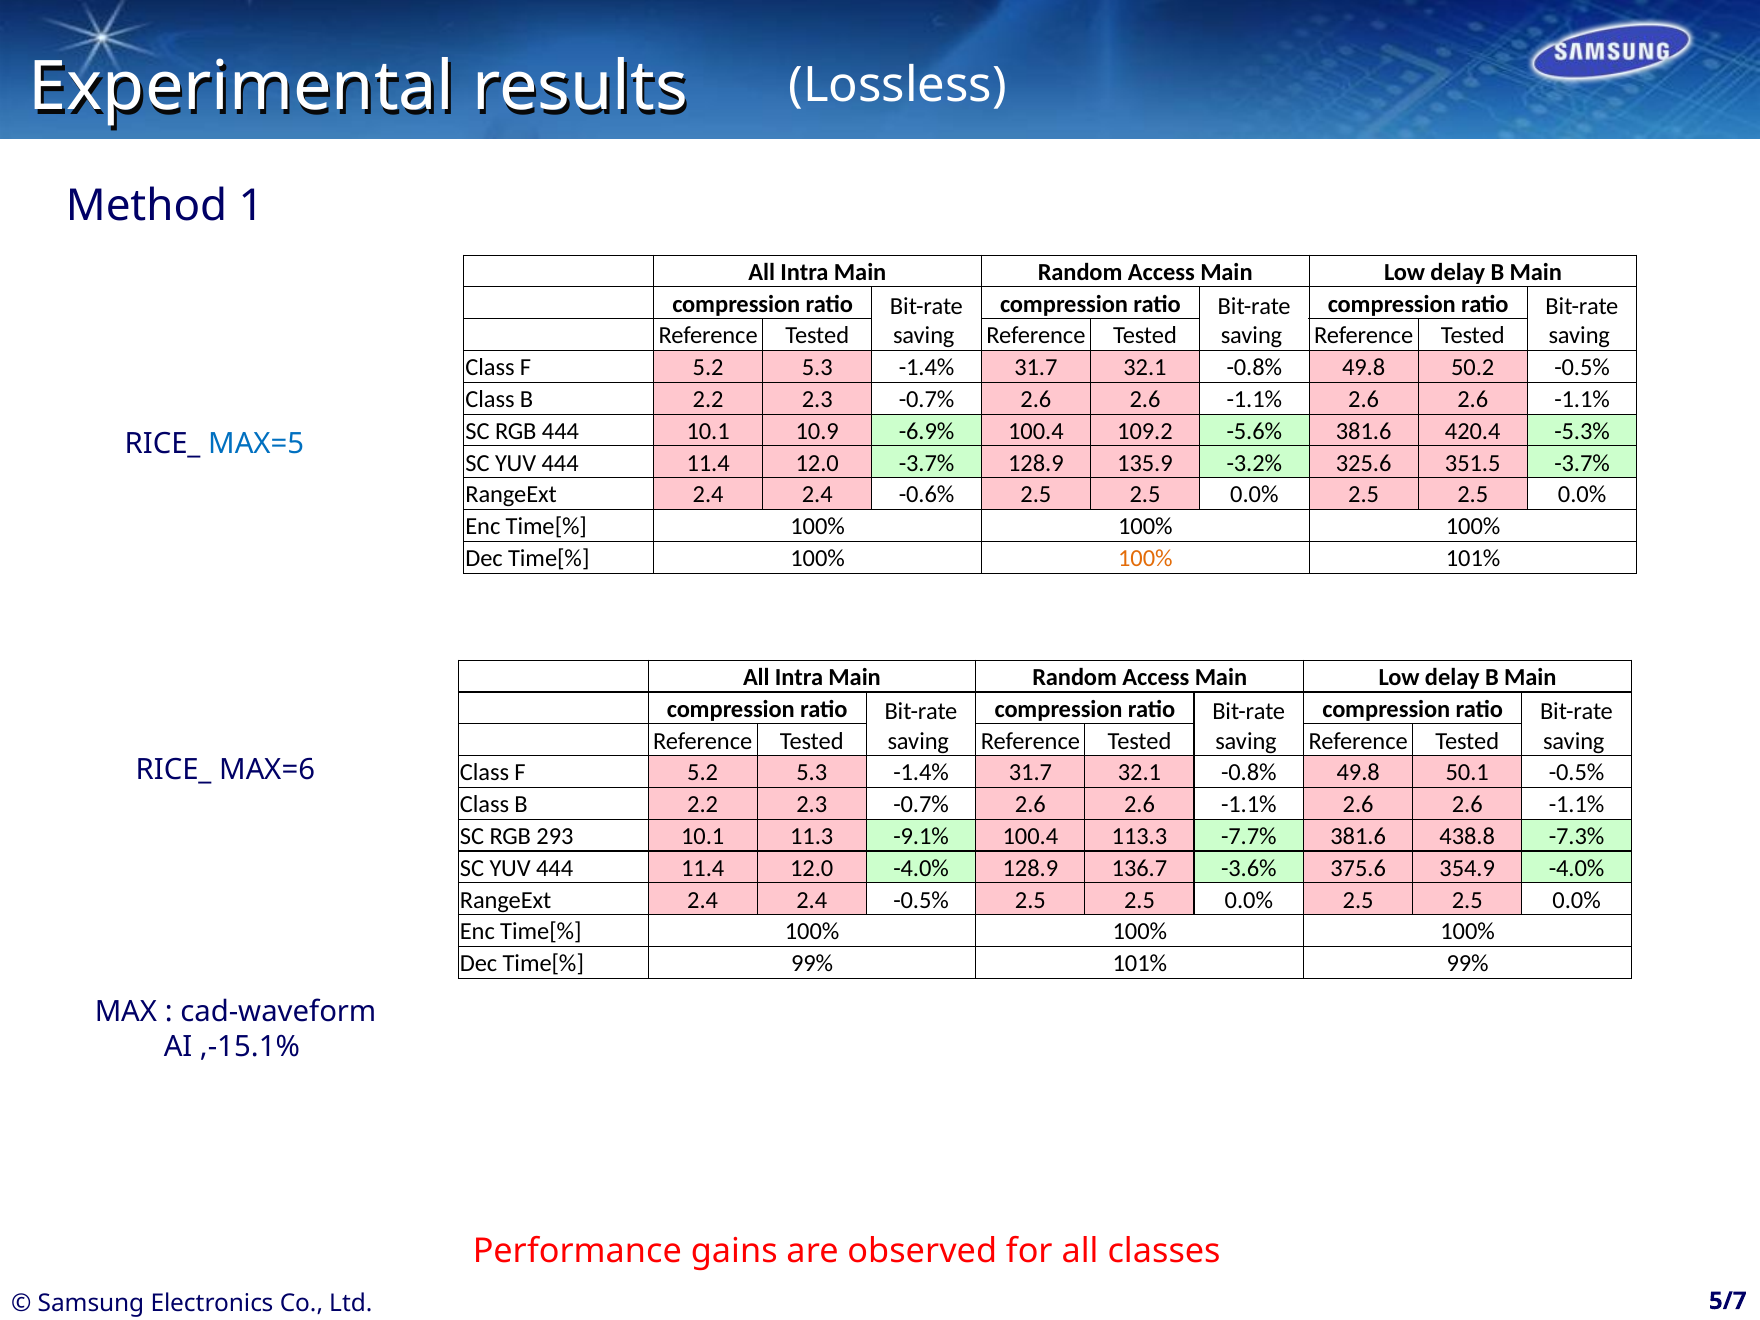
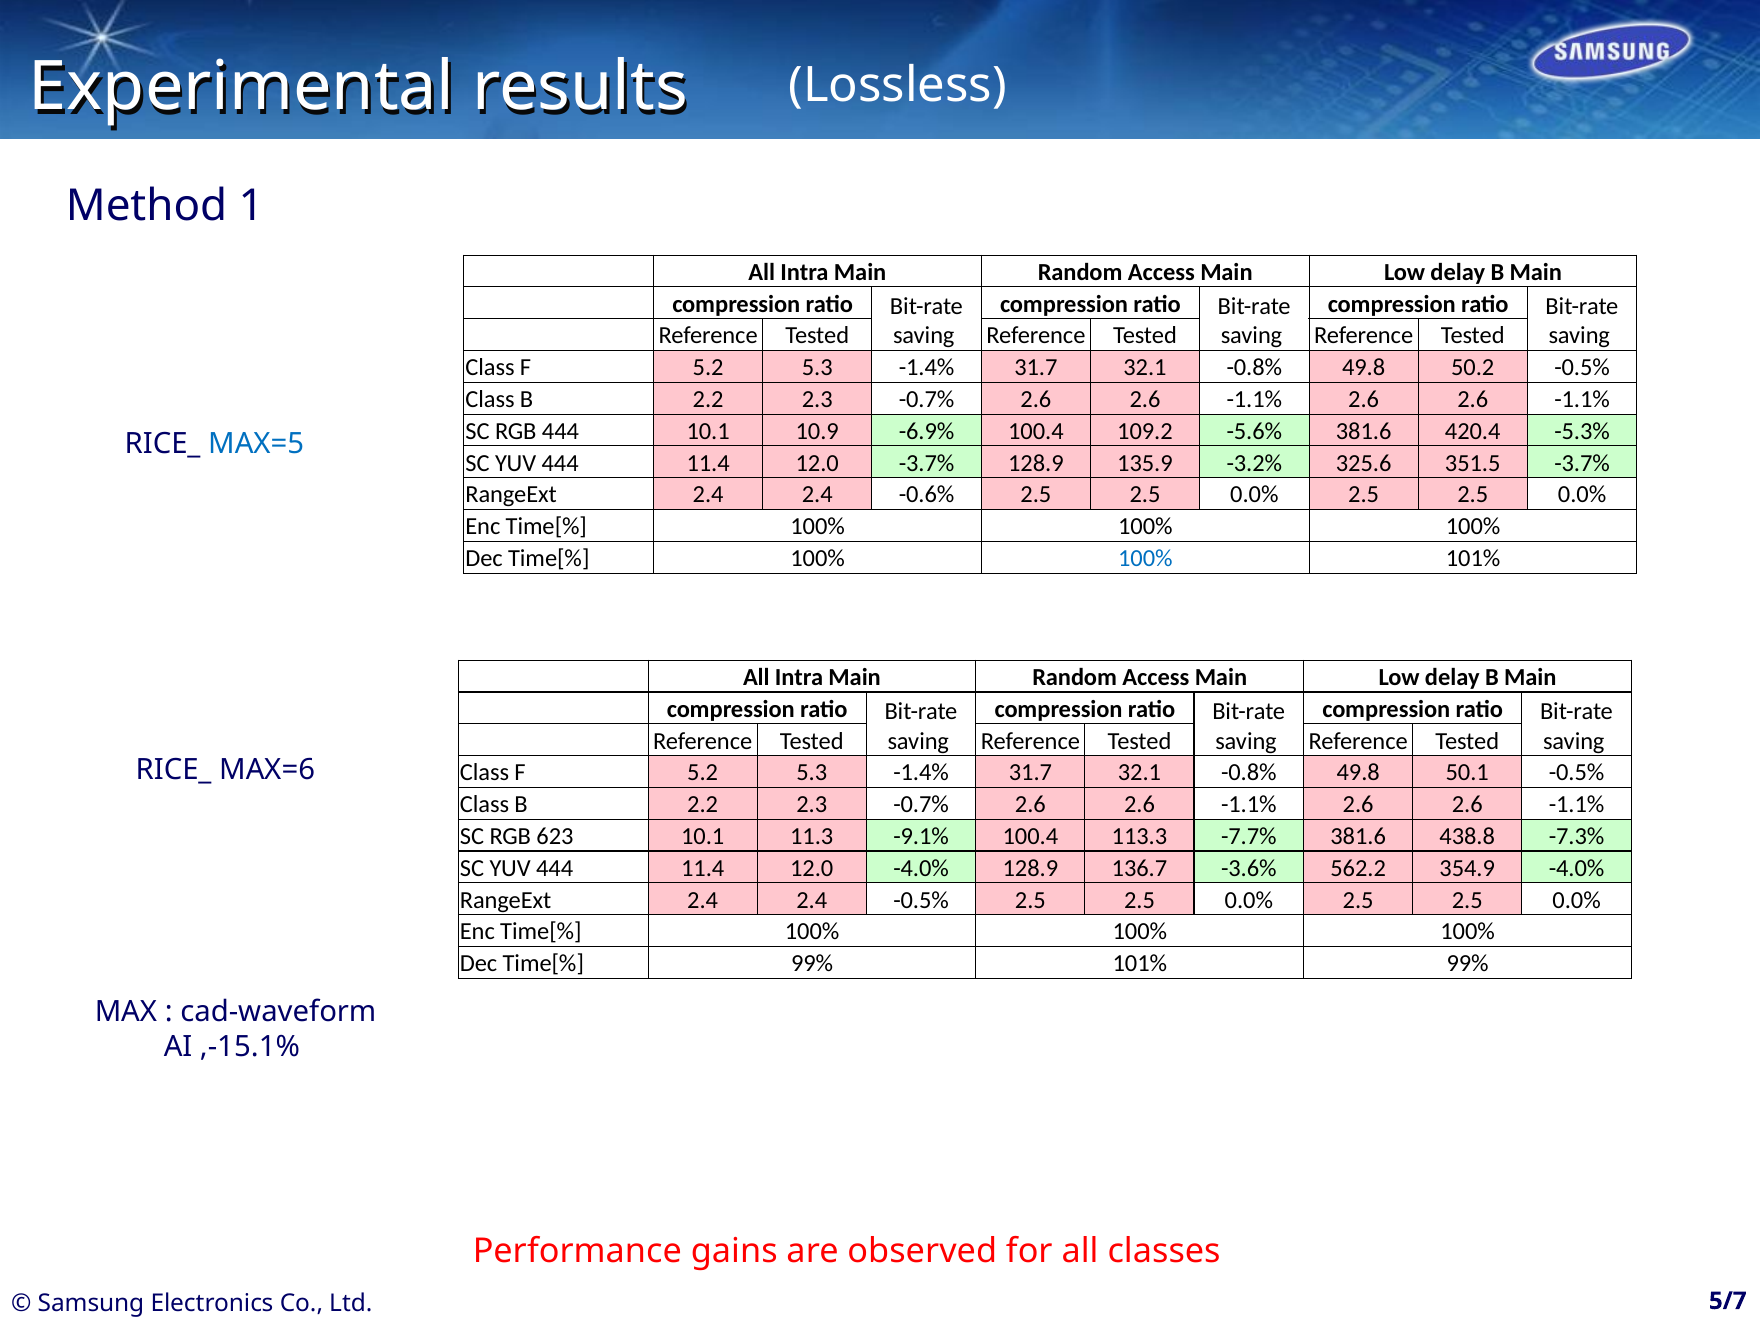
100% colour: orange -> blue (1145, 559)
293: 293 -> 623 (555, 836)
375.6: 375.6 -> 562.2 (1358, 868)
